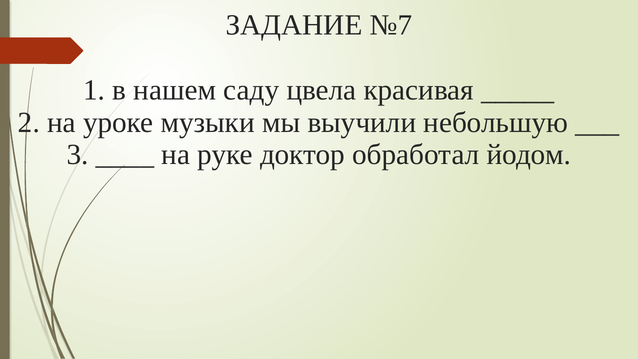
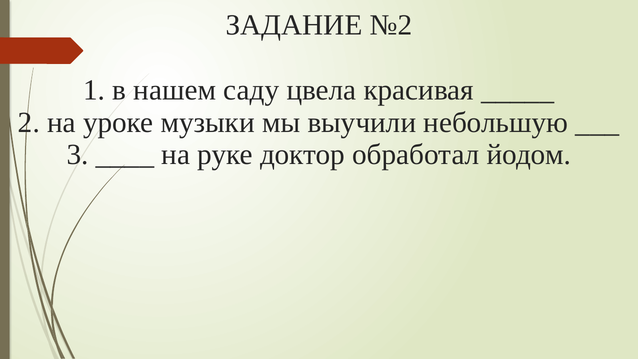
№7: №7 -> №2 (391, 25)
